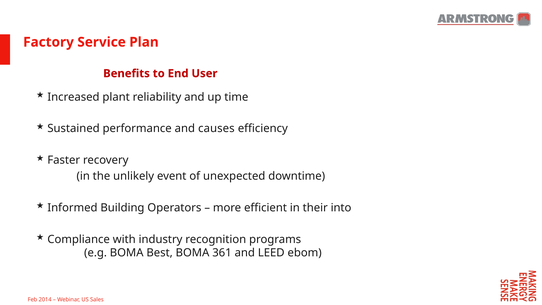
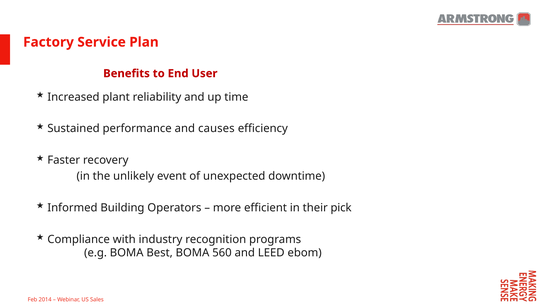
into: into -> pick (341, 208)
361: 361 -> 560 (222, 253)
